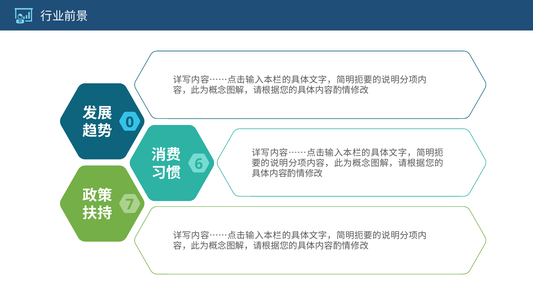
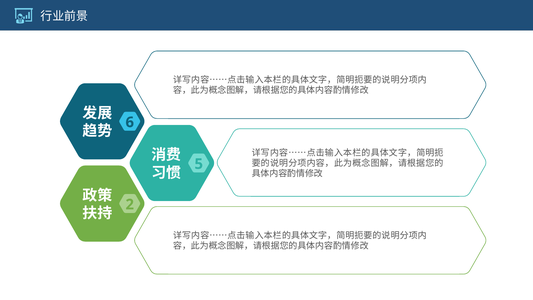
0: 0 -> 6 (130, 122)
6: 6 -> 5 (199, 164)
7: 7 -> 2 (130, 204)
